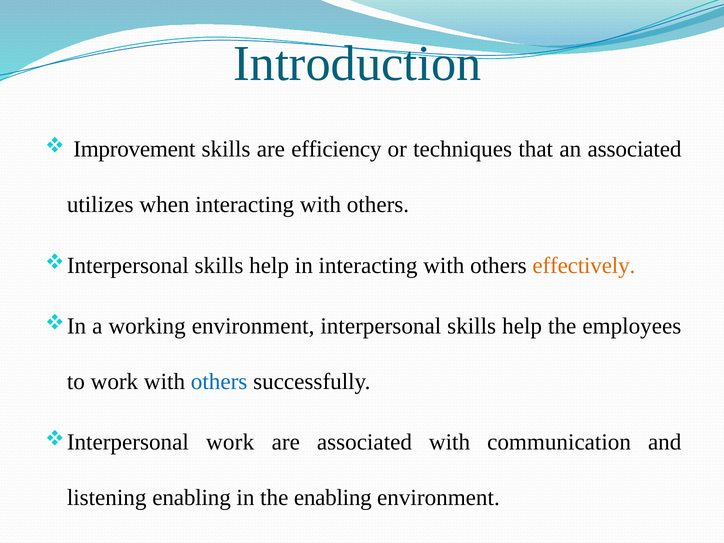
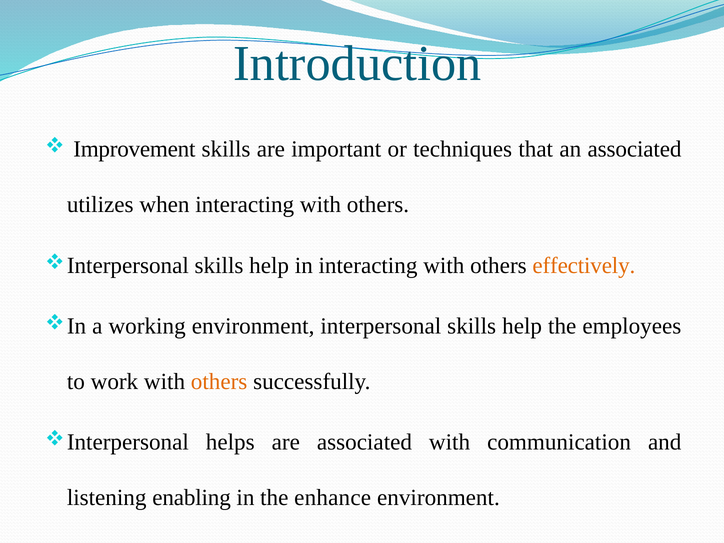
efficiency: efficiency -> important (336, 149)
others colour: blue -> orange (219, 382)
work: work -> helps (230, 442)
the enabling: enabling -> enhance (333, 498)
